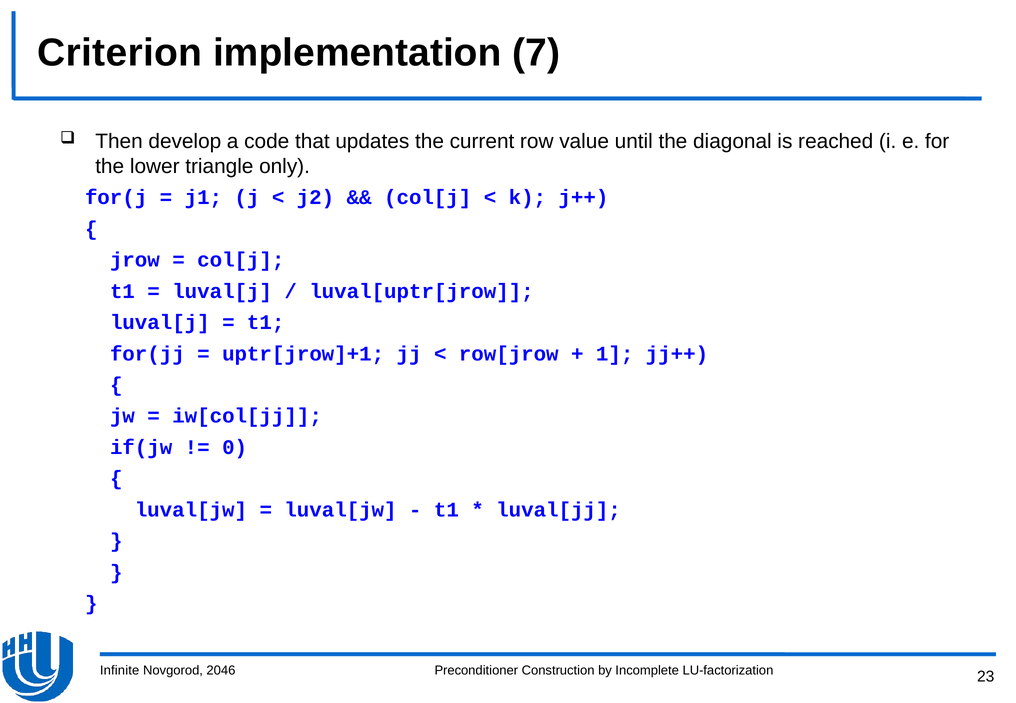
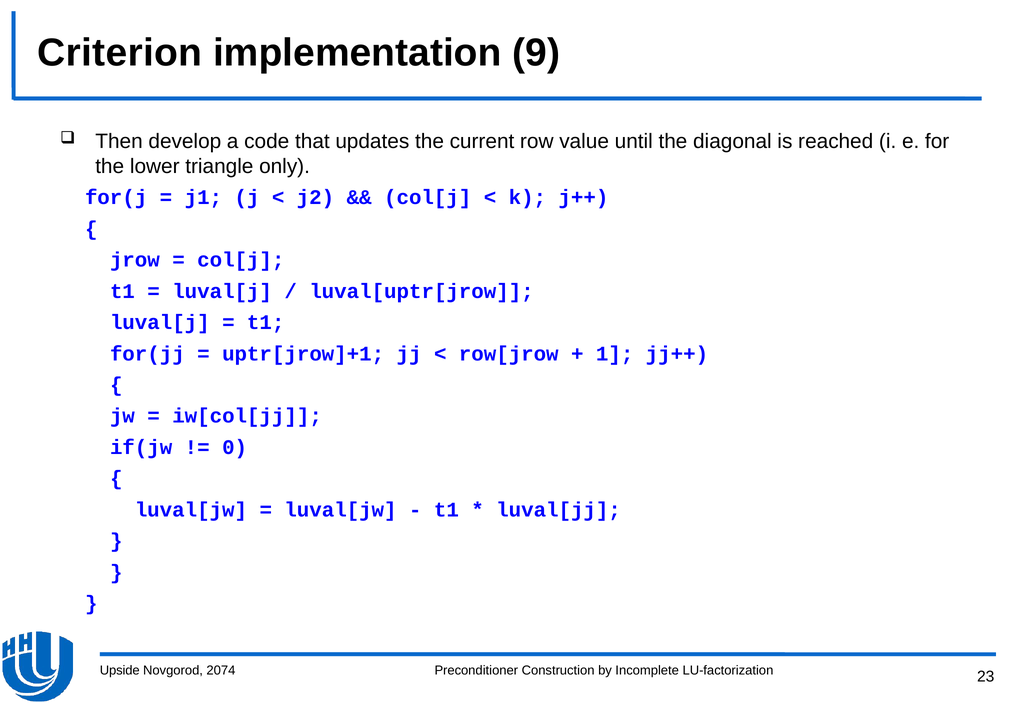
7: 7 -> 9 (536, 53)
Infinite: Infinite -> Upside (120, 671)
2046: 2046 -> 2074 (221, 671)
